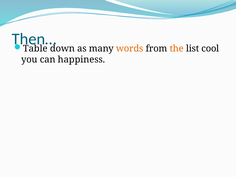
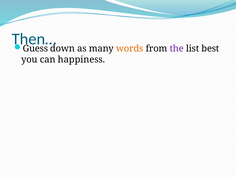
Table: Table -> Guess (35, 49)
the colour: orange -> purple (177, 49)
cool: cool -> best (210, 49)
